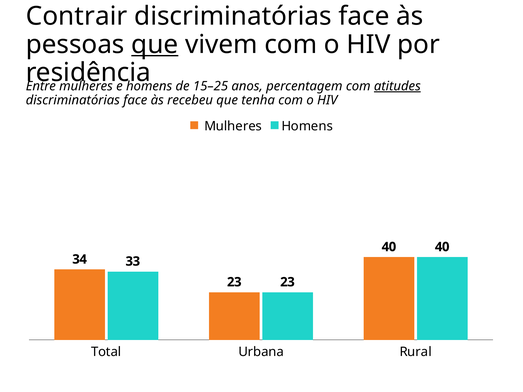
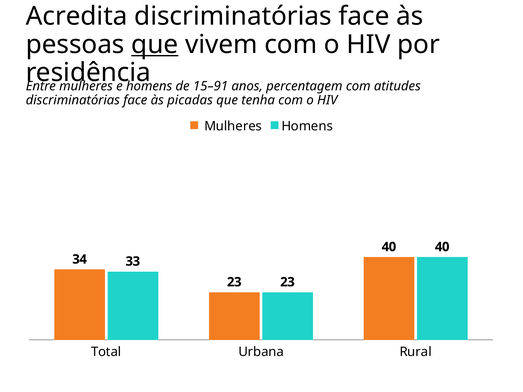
Contrair: Contrair -> Acredita (77, 16)
15–25: 15–25 -> 15–91 (211, 86)
atitudes underline: present -> none (397, 86)
recebeu: recebeu -> picadas (190, 100)
